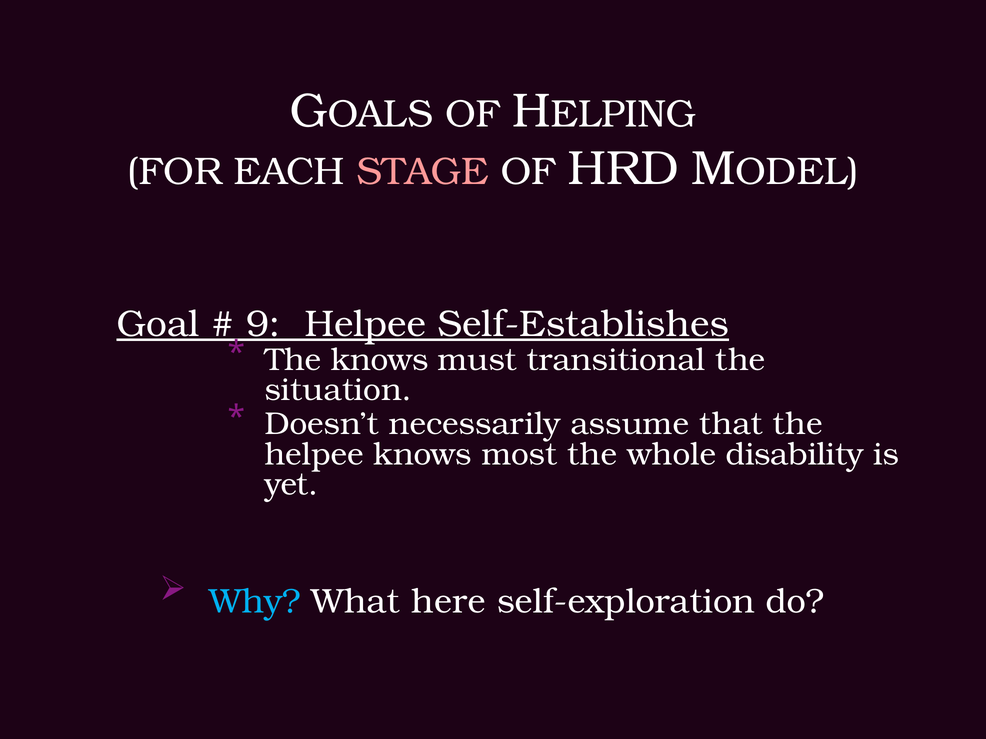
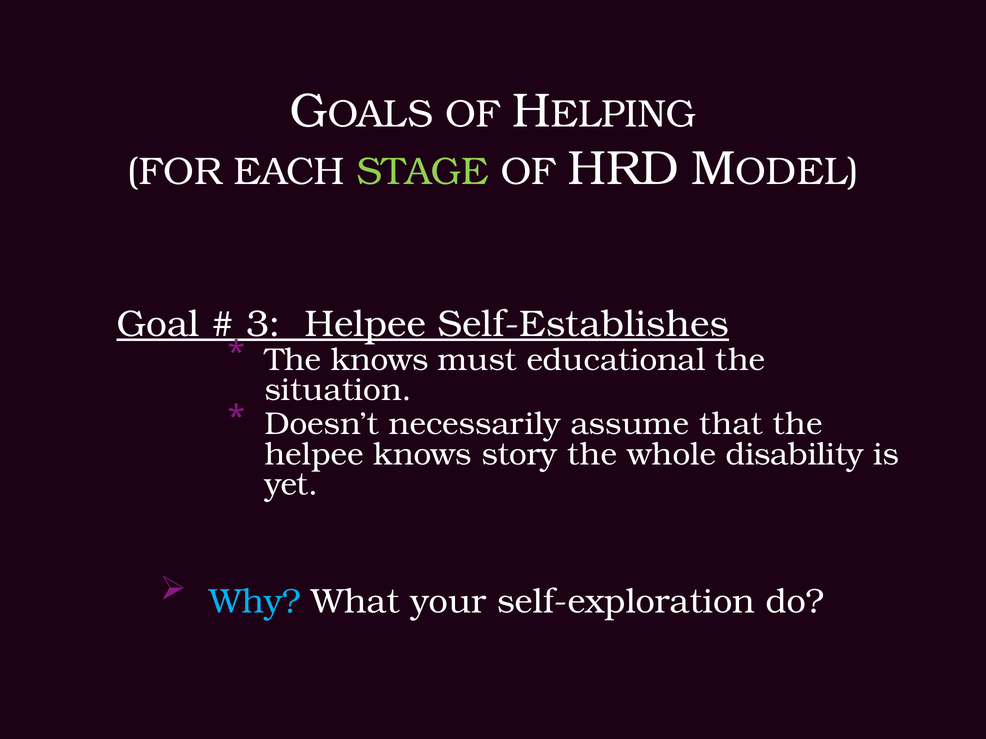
STAGE colour: pink -> light green (423, 172)
9: 9 -> 3 (263, 324)
transitional: transitional -> educational (616, 360)
most: most -> story (520, 455)
here: here -> your (448, 602)
